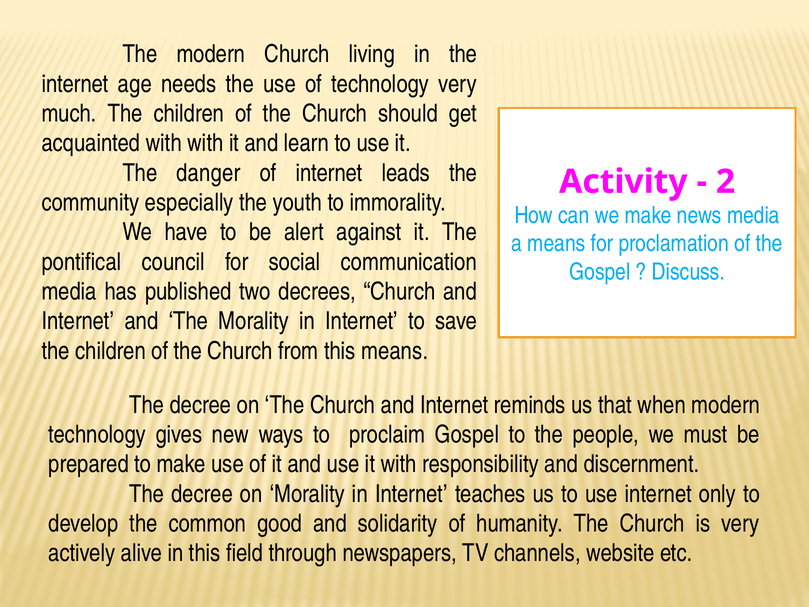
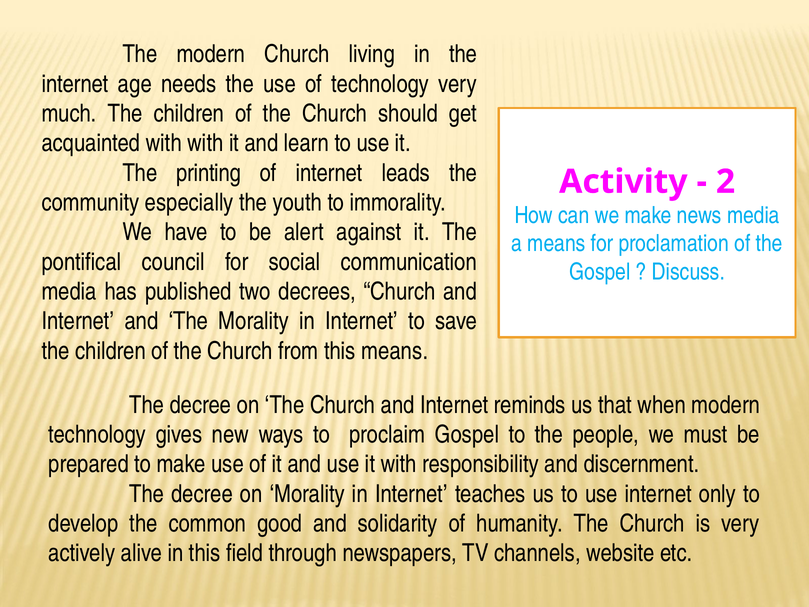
danger: danger -> printing (209, 173)
